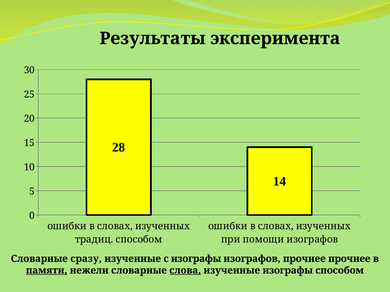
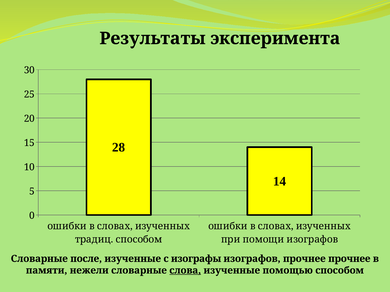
сразу: сразу -> после (86, 259)
памяти underline: present -> none (47, 271)
изученные изографы: изографы -> помощью (288, 271)
